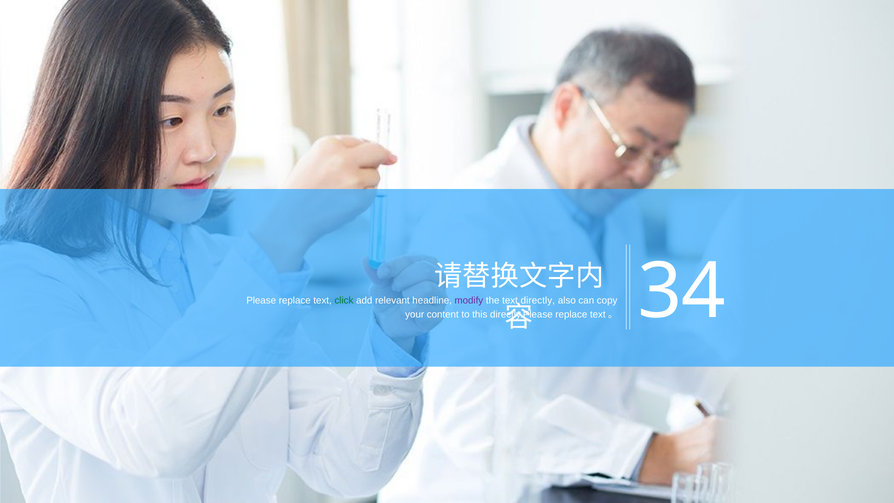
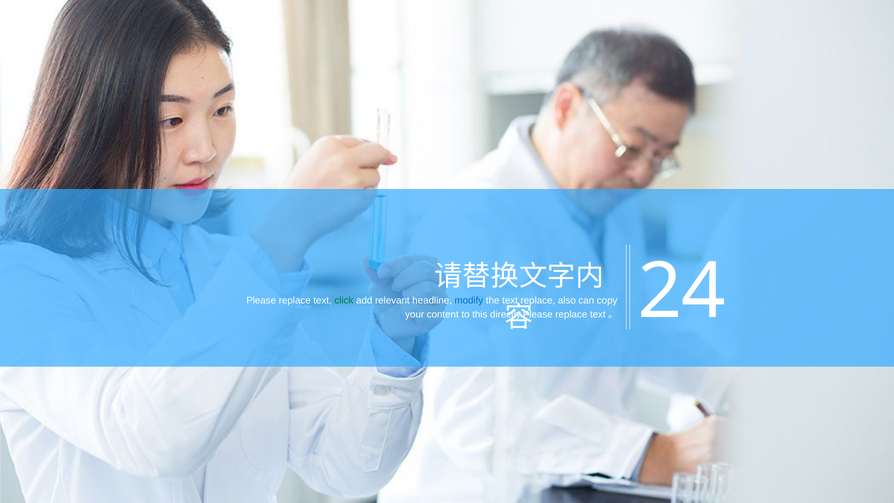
modify colour: purple -> blue (469, 300)
text directly: directly -> replace (538, 300)
34: 34 -> 24 (682, 292)
